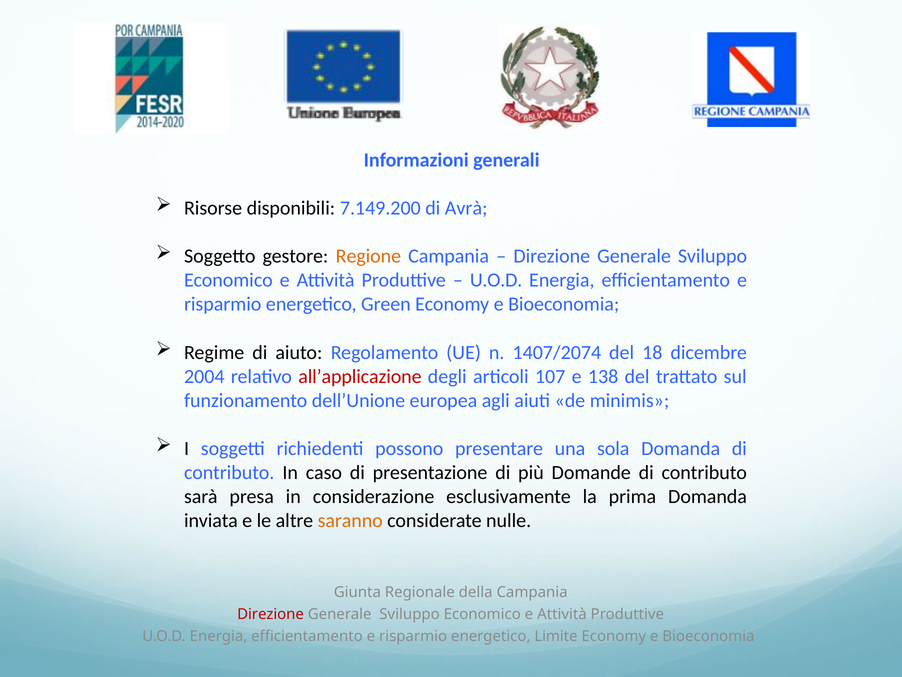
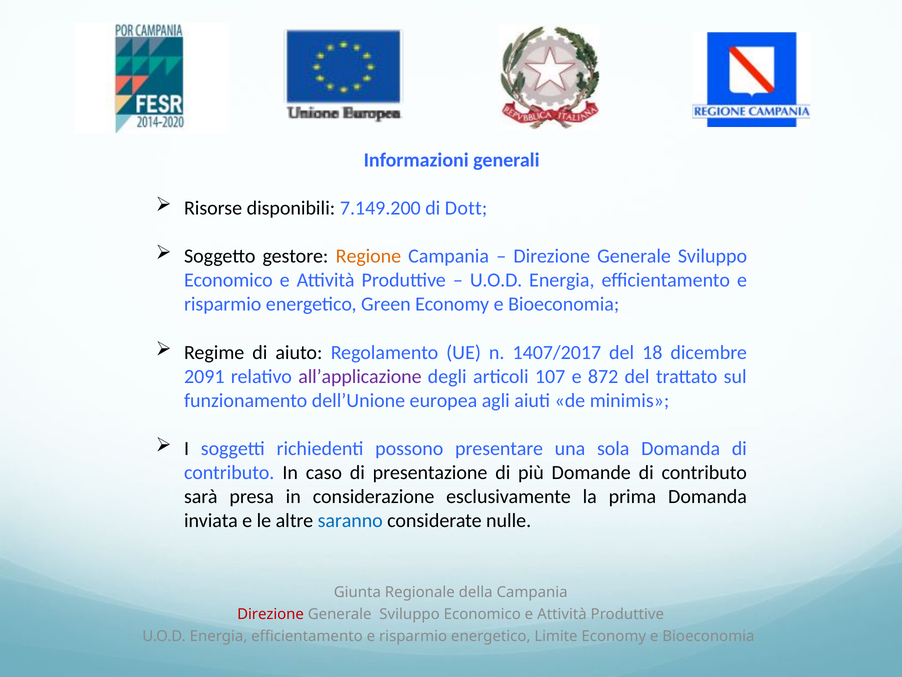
Avrà: Avrà -> Dott (466, 208)
1407/2074: 1407/2074 -> 1407/2017 (557, 352)
2004: 2004 -> 2091 (204, 376)
all’applicazione colour: red -> purple (360, 376)
138: 138 -> 872 (603, 376)
saranno colour: orange -> blue (350, 520)
